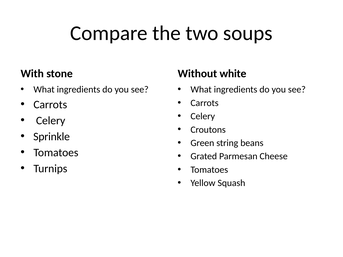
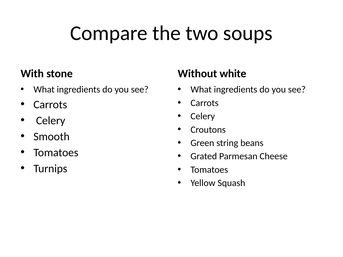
Sprinkle: Sprinkle -> Smooth (52, 137)
